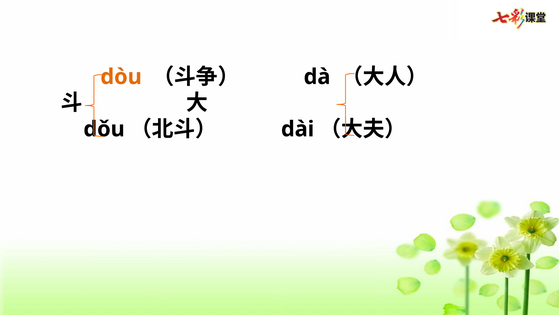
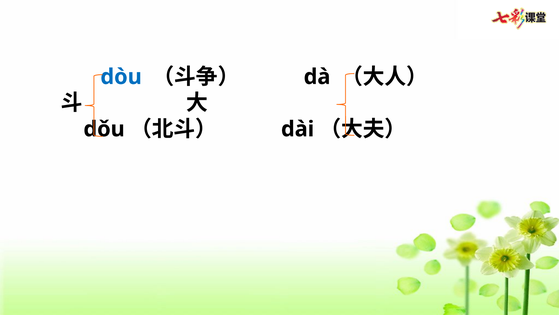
dòu colour: orange -> blue (121, 77)
